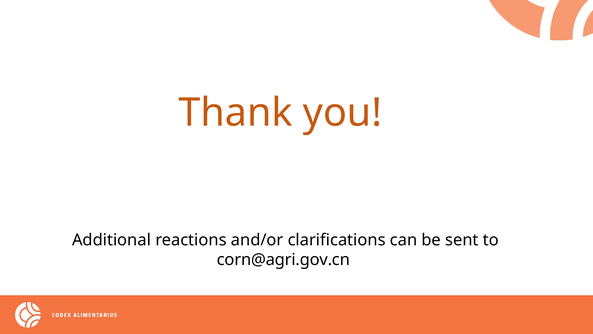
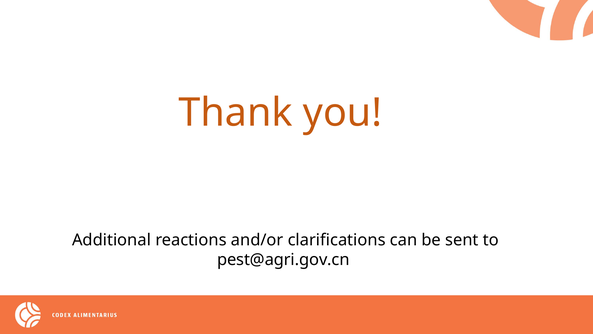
corn@agri.gov.cn: corn@agri.gov.cn -> pest@agri.gov.cn (283, 259)
